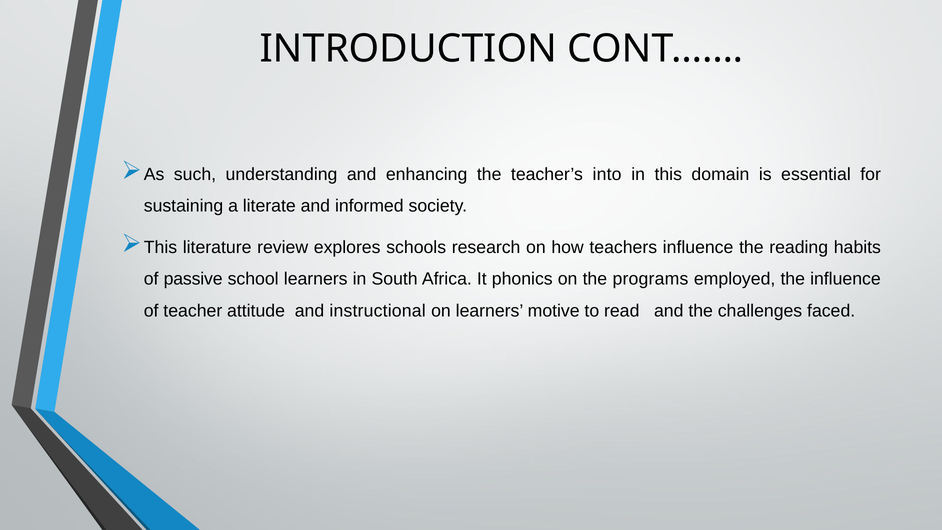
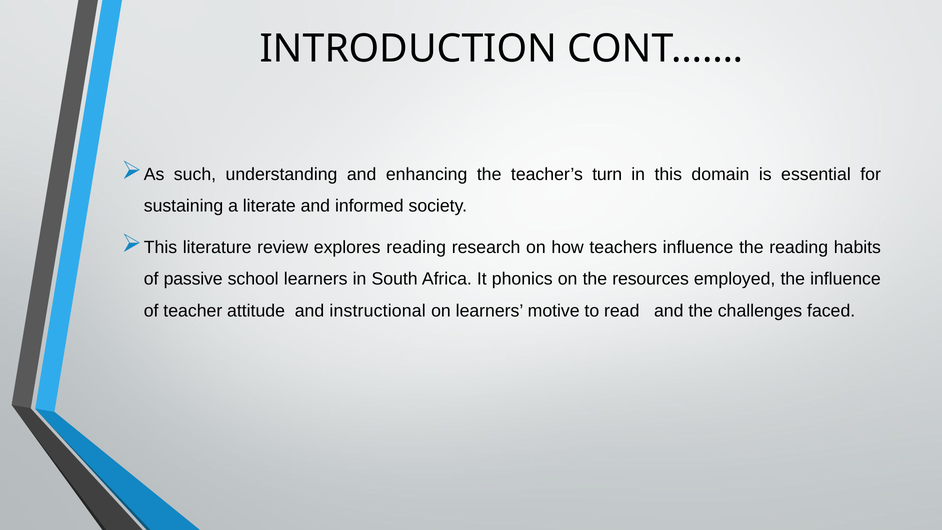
into: into -> turn (607, 174)
explores schools: schools -> reading (416, 247)
programs: programs -> resources (651, 279)
